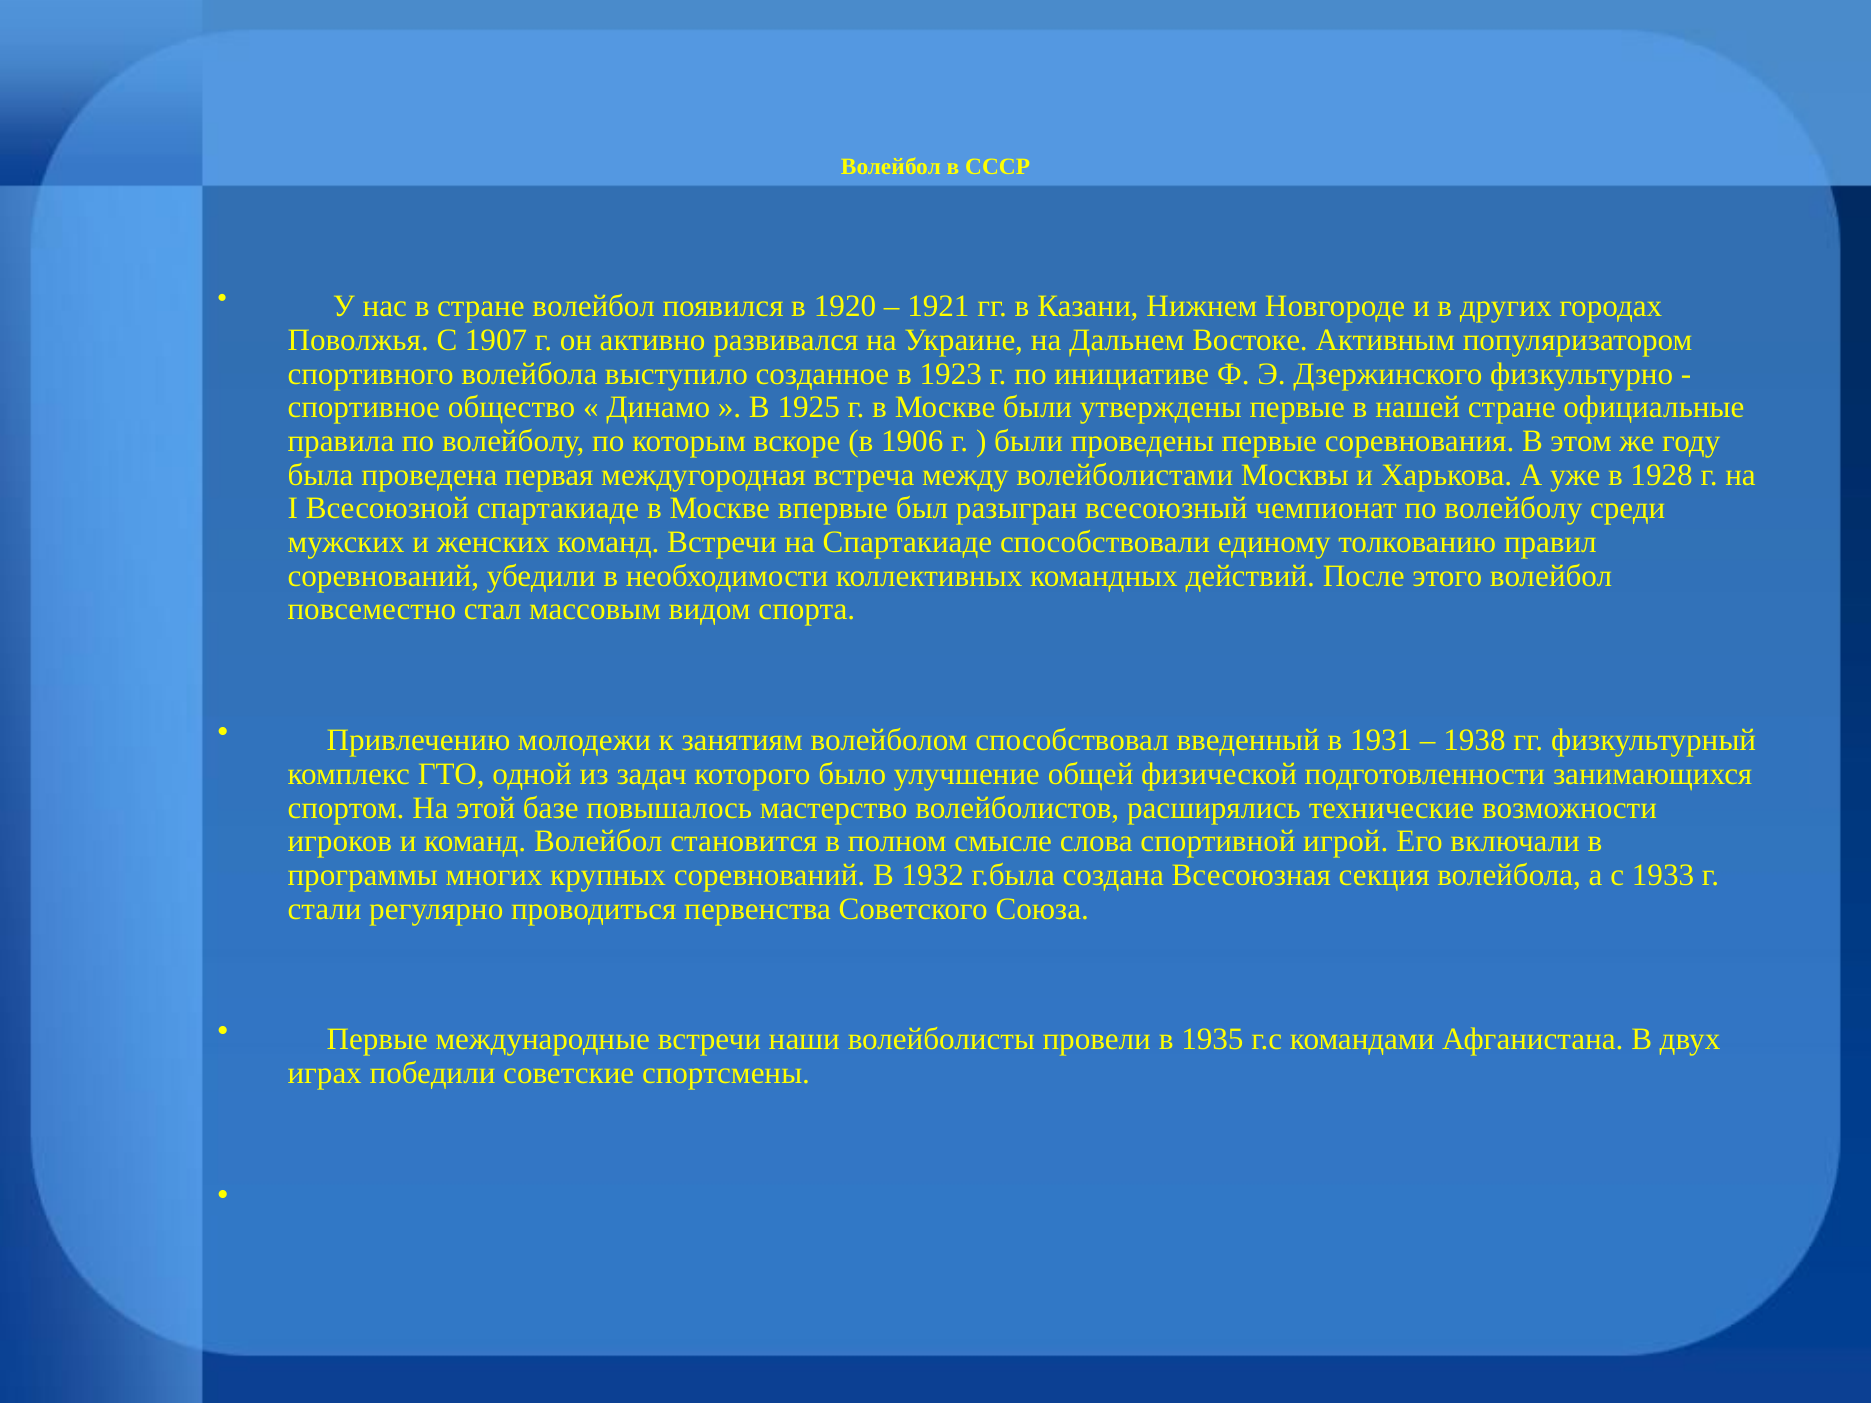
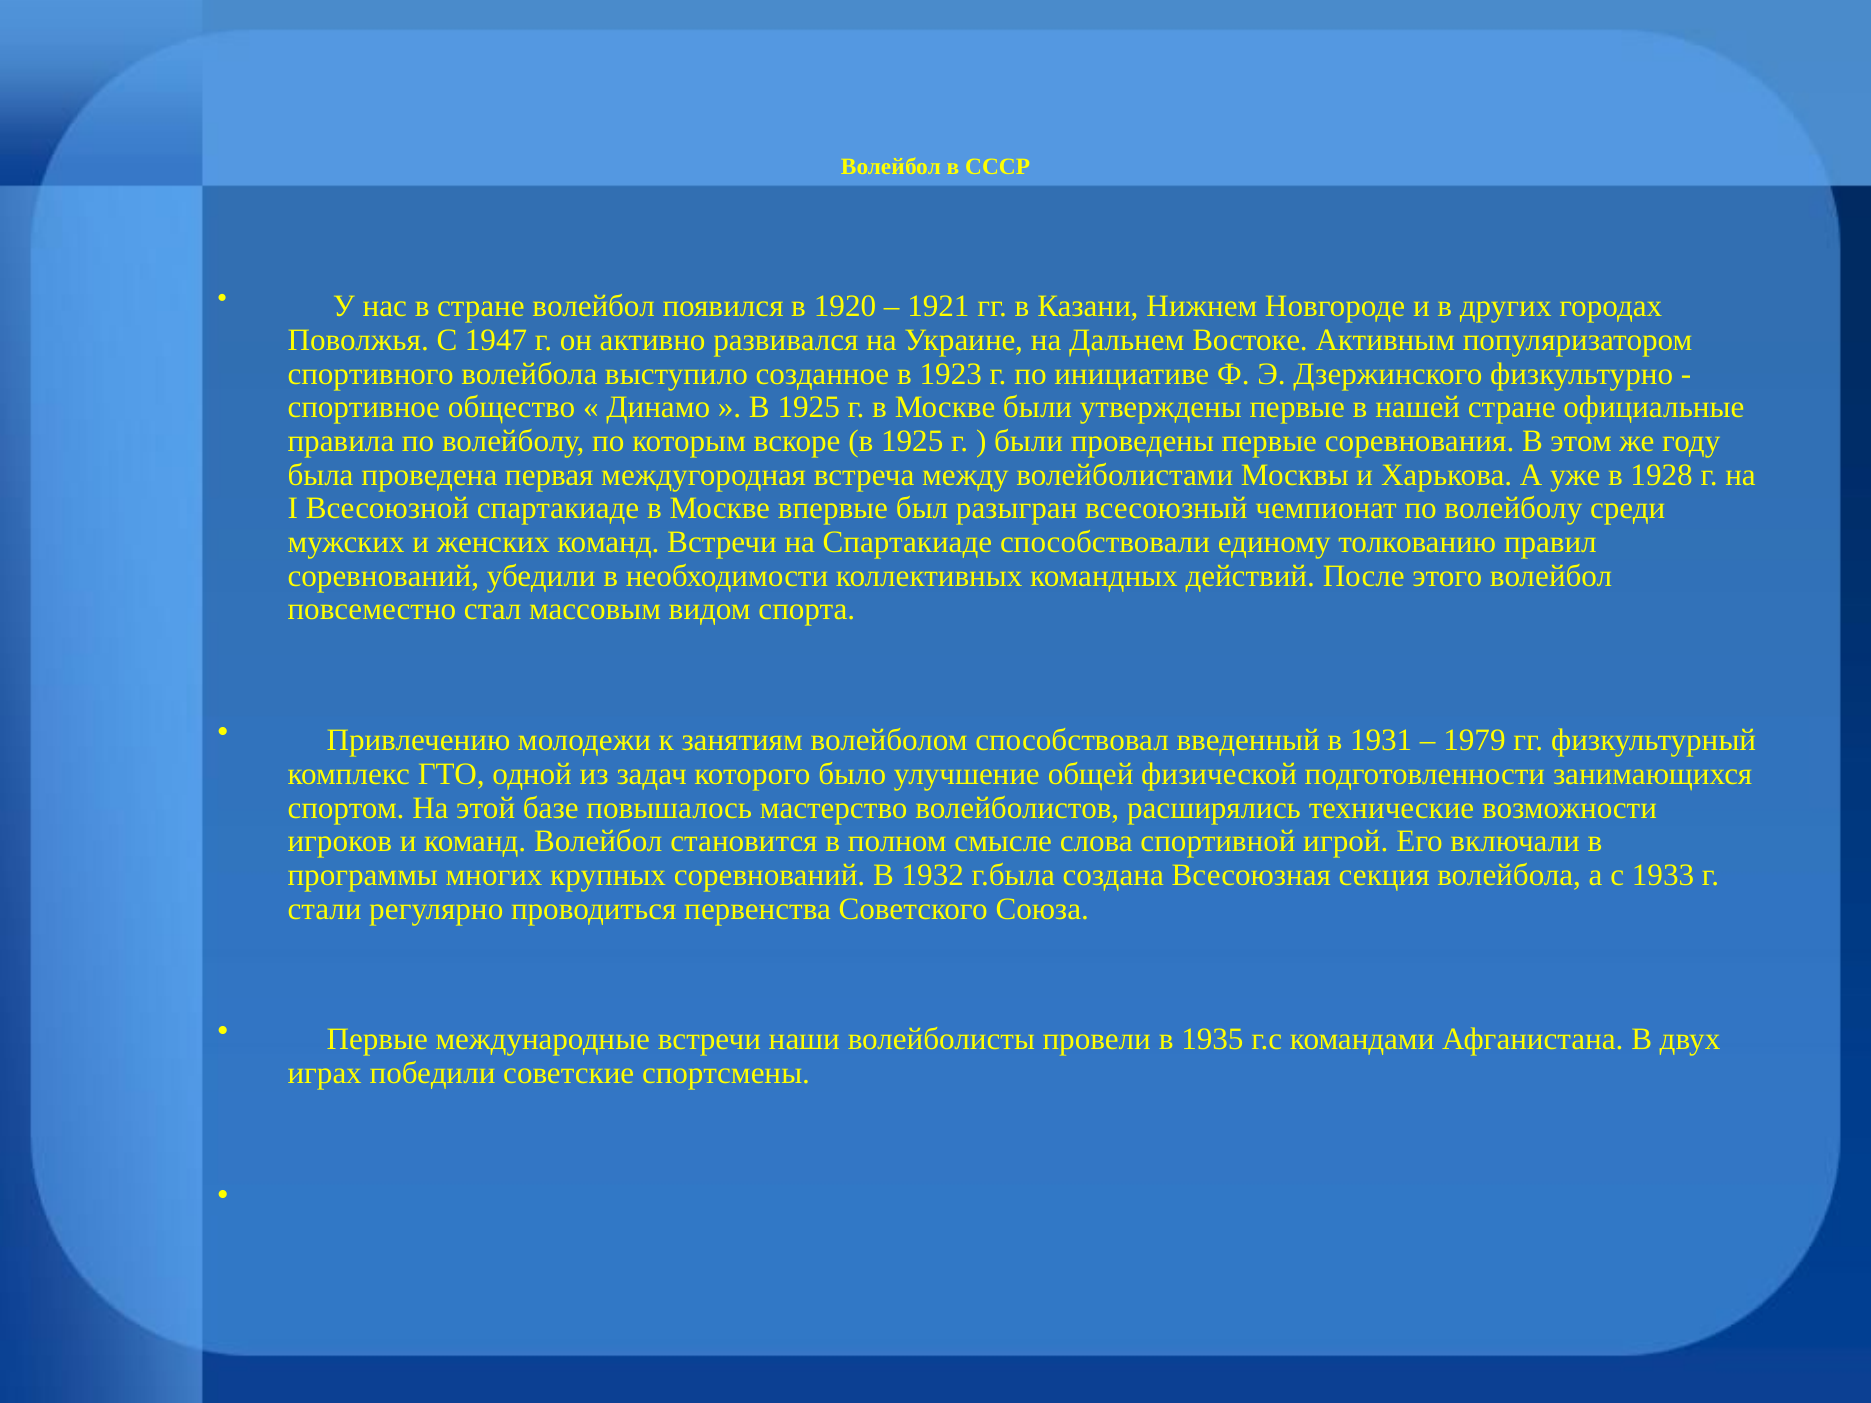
1907: 1907 -> 1947 (496, 340)
вскоре в 1906: 1906 -> 1925 (912, 441)
1938: 1938 -> 1979 (1475, 741)
